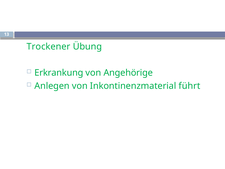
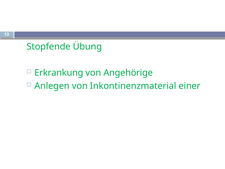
Trockener: Trockener -> Stopfende (49, 47)
führt: führt -> einer (190, 86)
